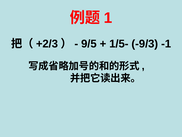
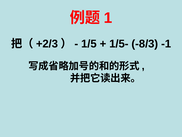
9/5: 9/5 -> 1/5 (89, 44)
-9/3: -9/3 -> -8/3 (145, 44)
